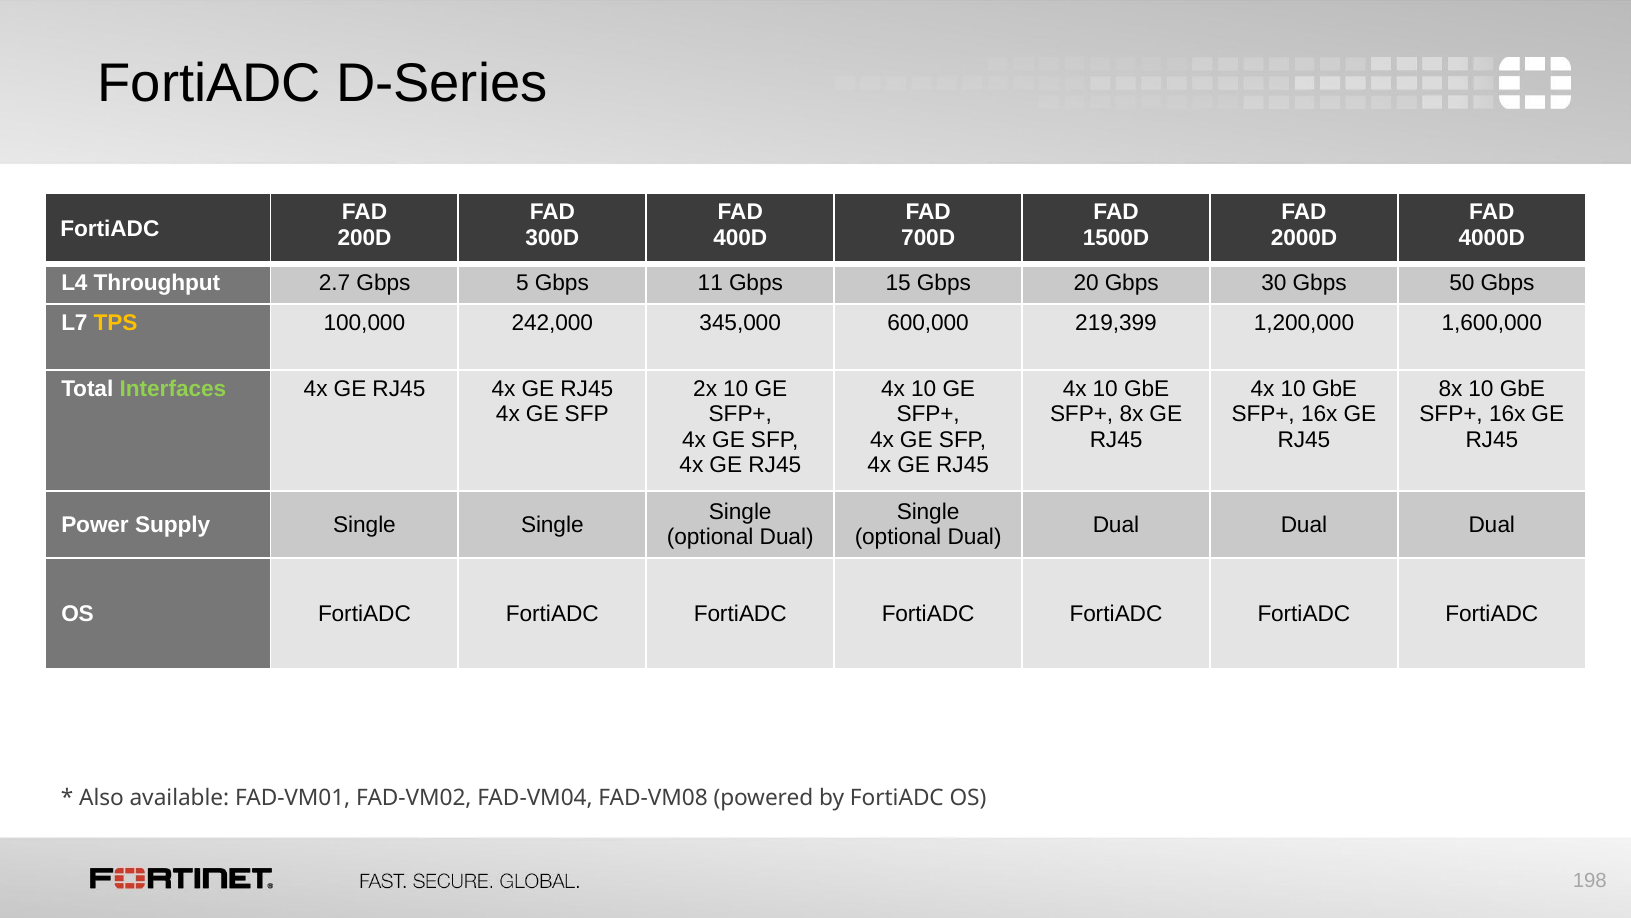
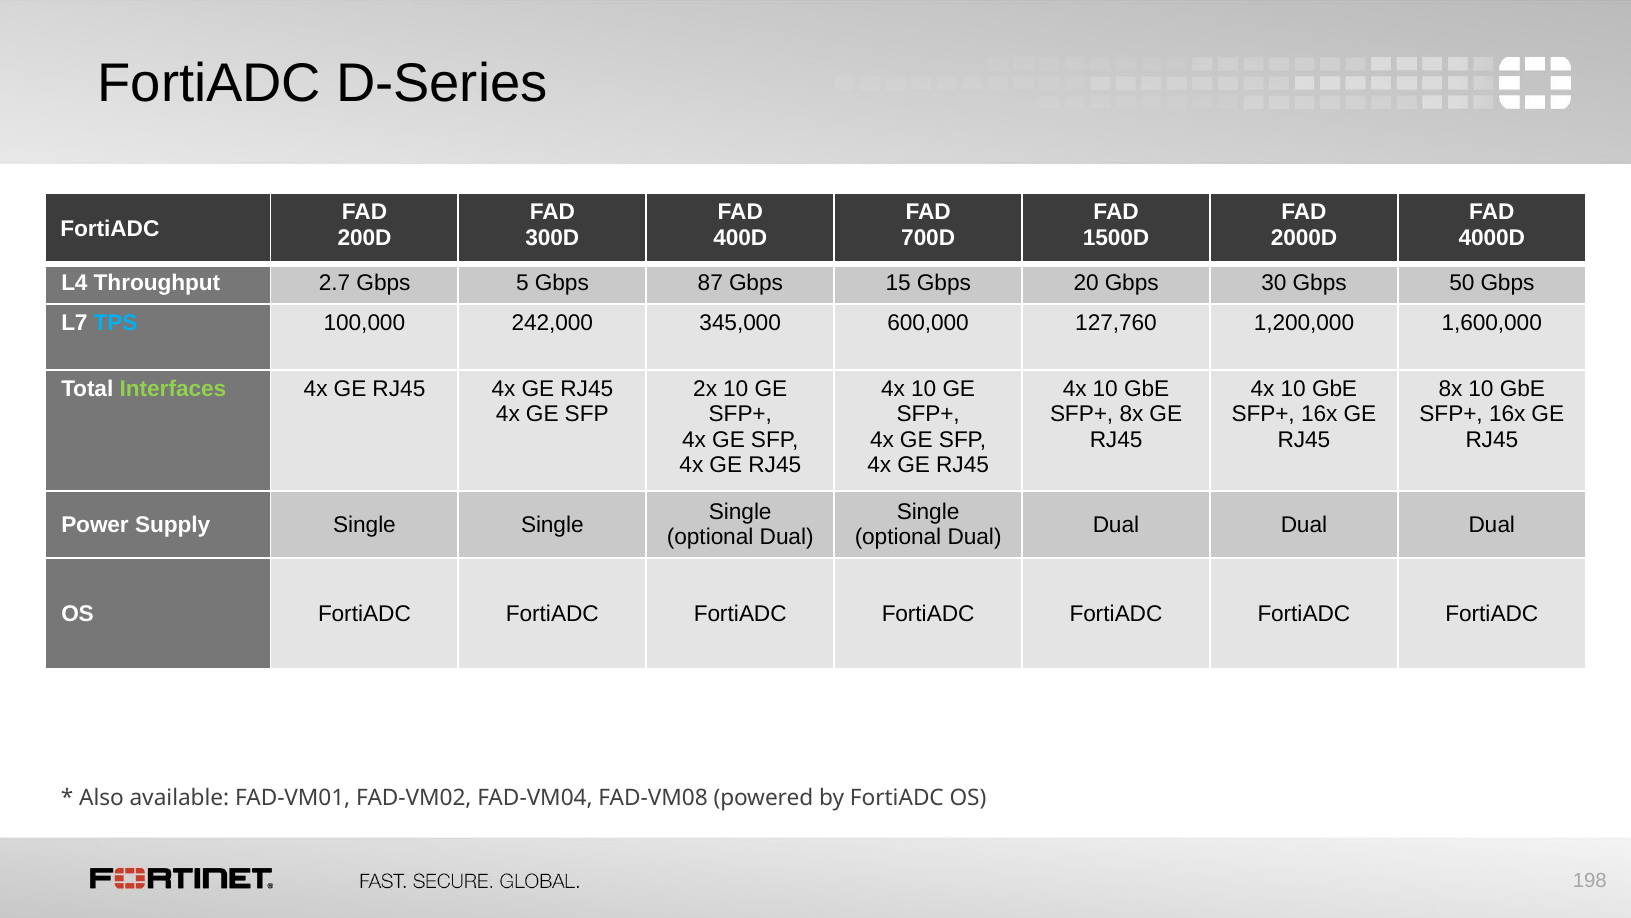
11: 11 -> 87 (710, 283)
TPS colour: yellow -> light blue (116, 323)
219,399: 219,399 -> 127,760 (1116, 323)
